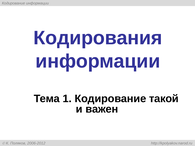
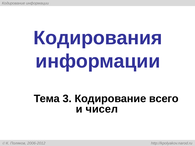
1: 1 -> 3 (67, 99)
такой: такой -> всего (164, 99)
важен: важен -> чисел (102, 109)
